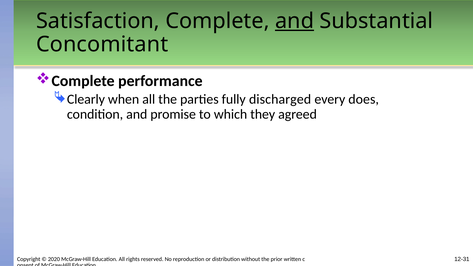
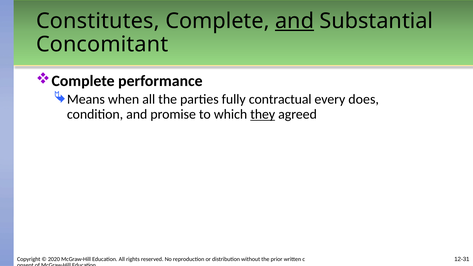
Satisfaction: Satisfaction -> Constitutes (98, 21)
Clearly: Clearly -> Means (86, 99)
discharged: discharged -> contractual (280, 99)
they underline: none -> present (263, 114)
